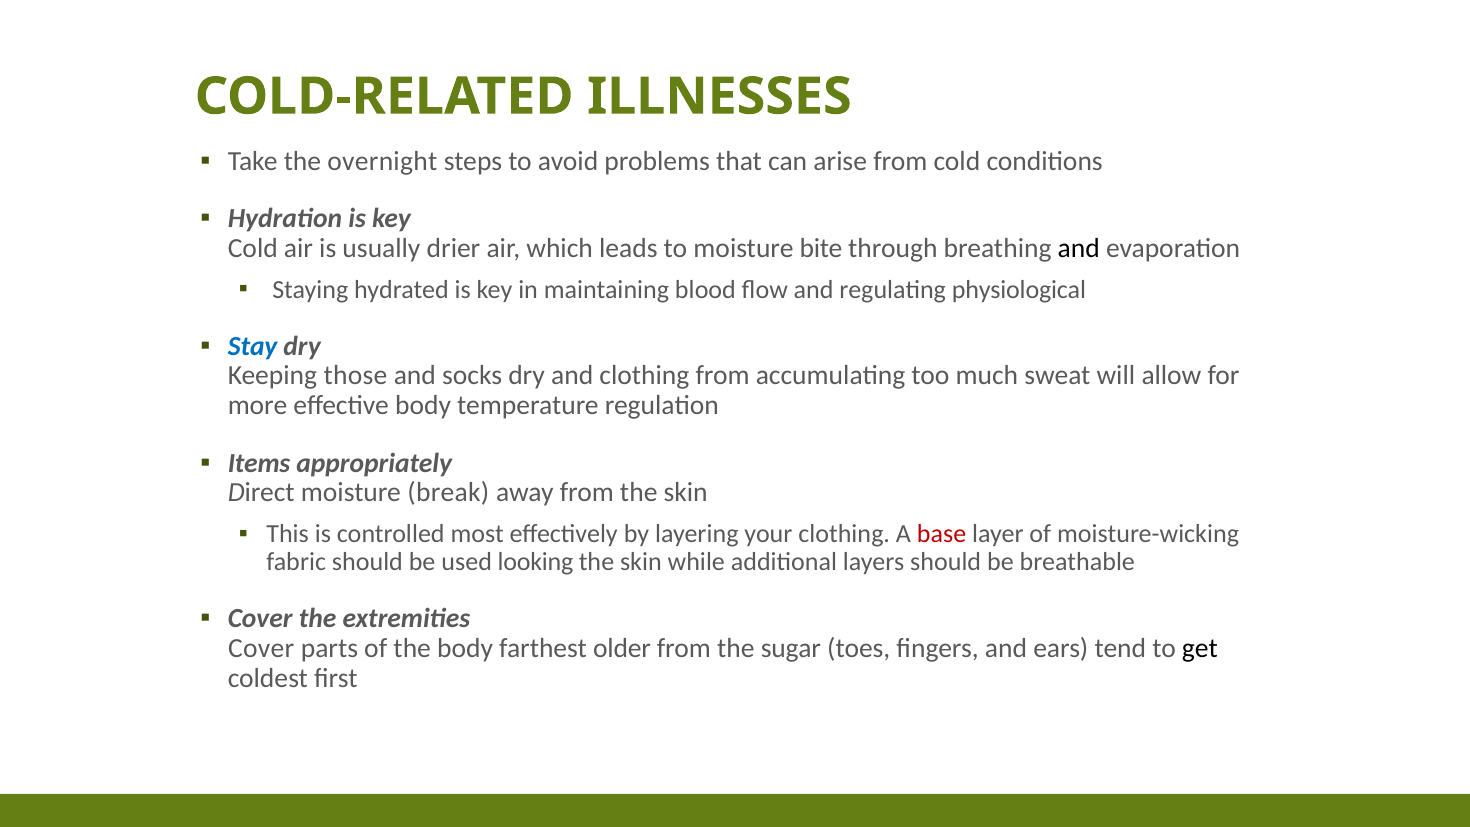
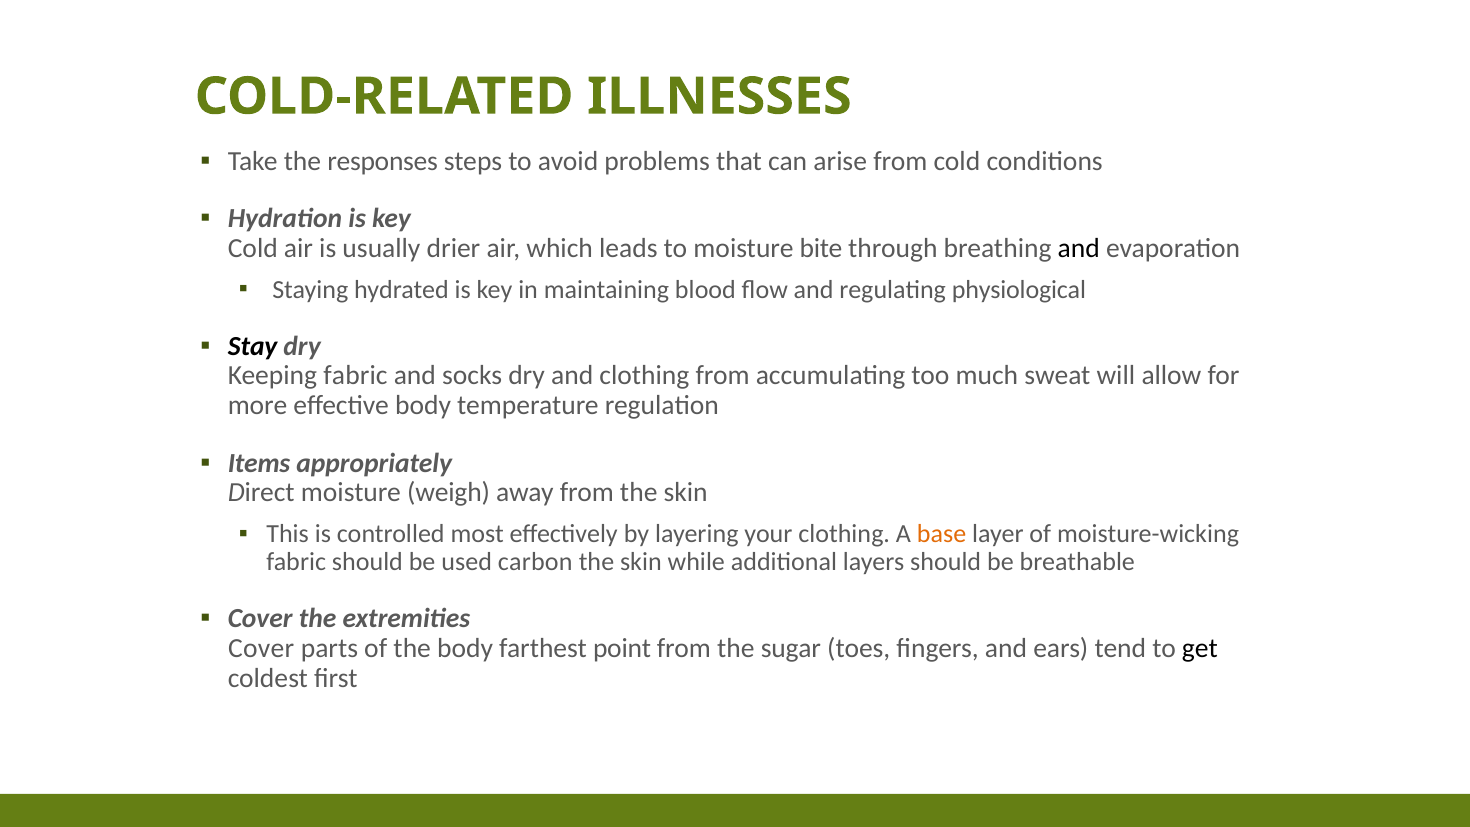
overnight: overnight -> responses (383, 161)
Stay colour: blue -> black (253, 346)
Keeping those: those -> fabric (356, 376)
break: break -> weigh (449, 493)
base colour: red -> orange (942, 534)
looking: looking -> carbon (535, 562)
older: older -> point (622, 648)
